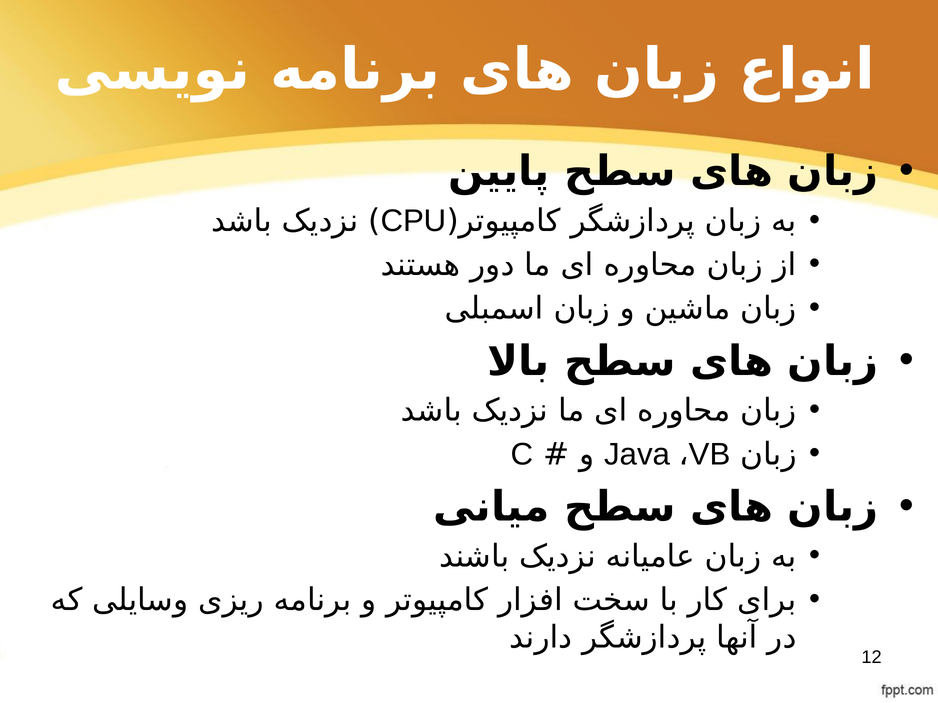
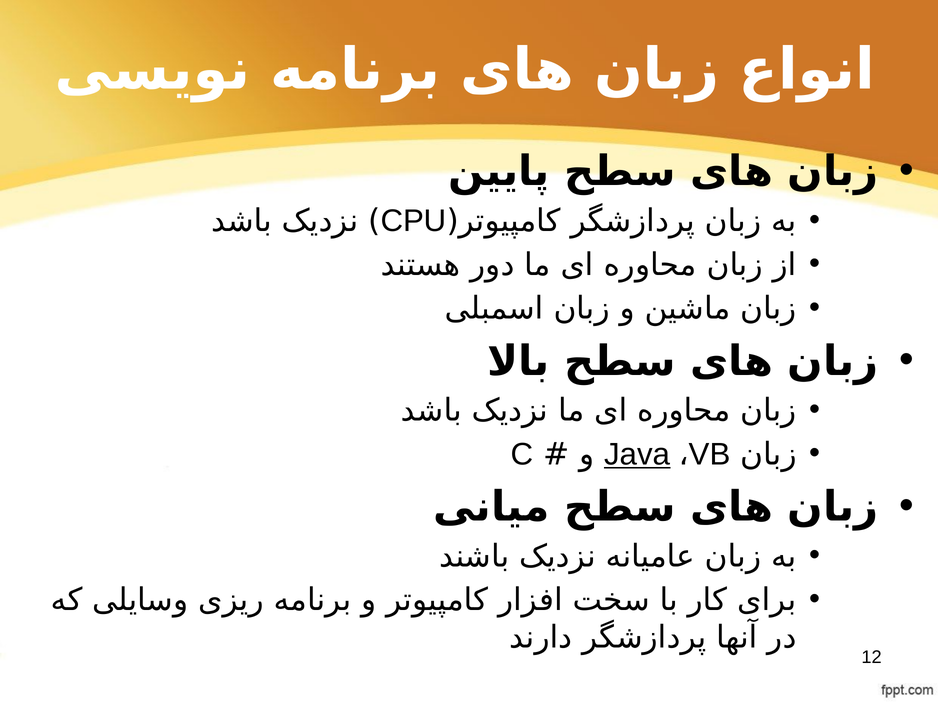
Java underline: none -> present (637, 455)
